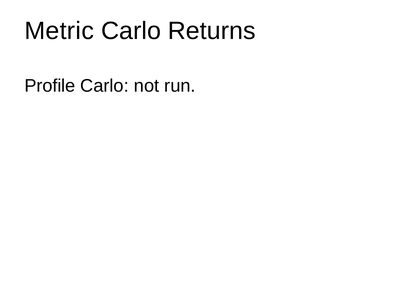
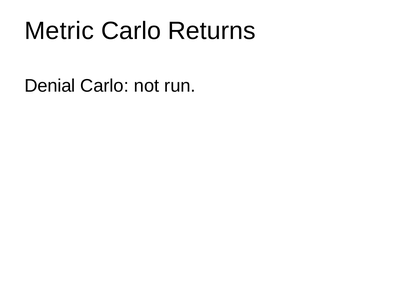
Profile: Profile -> Denial (50, 86)
